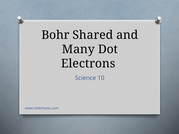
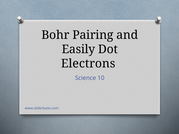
Shared: Shared -> Pairing (93, 35)
Many: Many -> Easily (78, 49)
